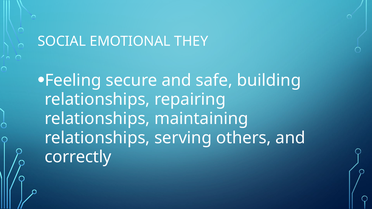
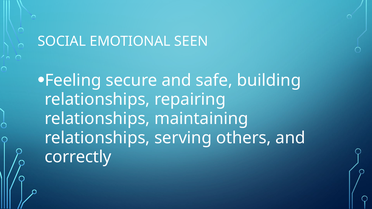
THEY: THEY -> SEEN (191, 41)
